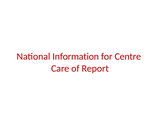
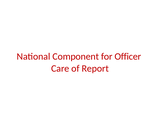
Information: Information -> Component (76, 57)
Centre: Centre -> Officer (128, 57)
